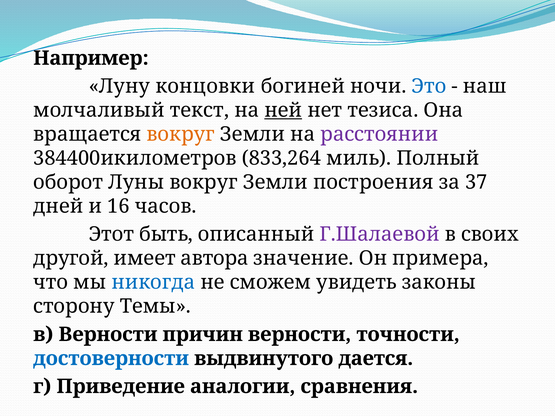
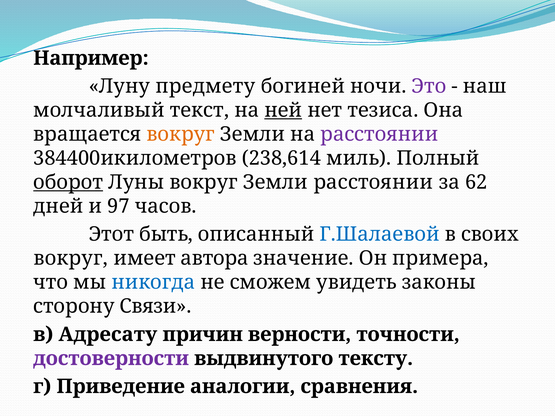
концовки: концовки -> предмету (205, 86)
Это colour: blue -> purple (429, 86)
833,264: 833,264 -> 238,614 (281, 158)
оборот underline: none -> present (68, 182)
Земли построения: построения -> расстоянии (373, 182)
37: 37 -> 62 (476, 182)
16: 16 -> 97 (118, 206)
Г.Шалаевой colour: purple -> blue (380, 234)
другой: другой -> вокруг (71, 258)
Темы: Темы -> Связи (155, 307)
в Верности: Верности -> Адресату (108, 335)
достоверности colour: blue -> purple (111, 359)
дается: дается -> тексту (376, 359)
